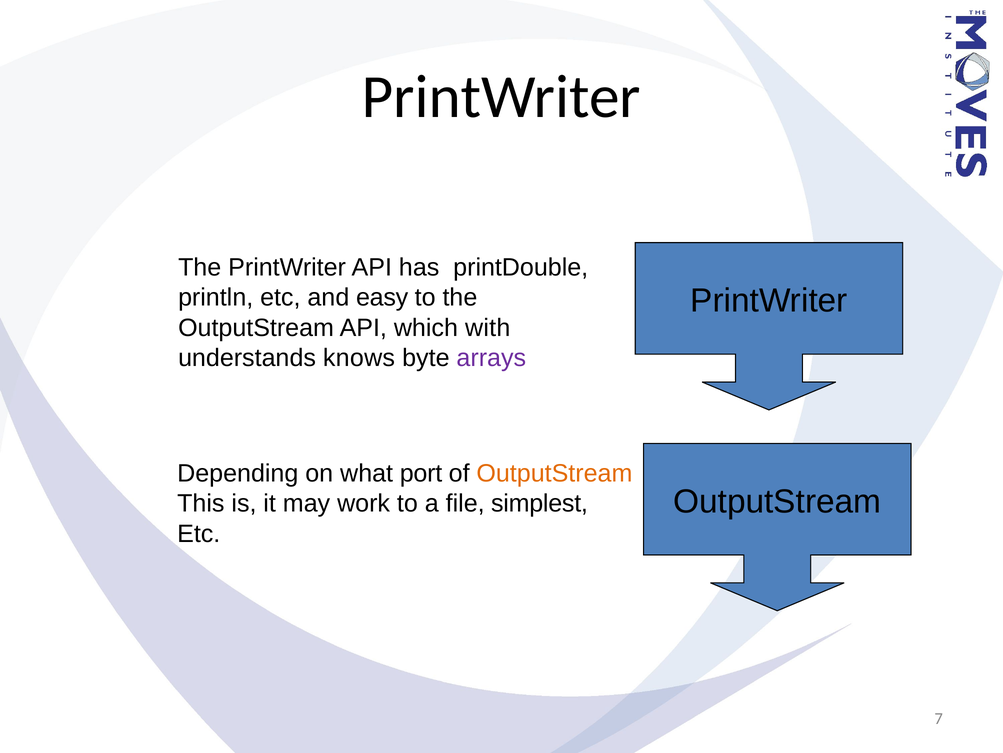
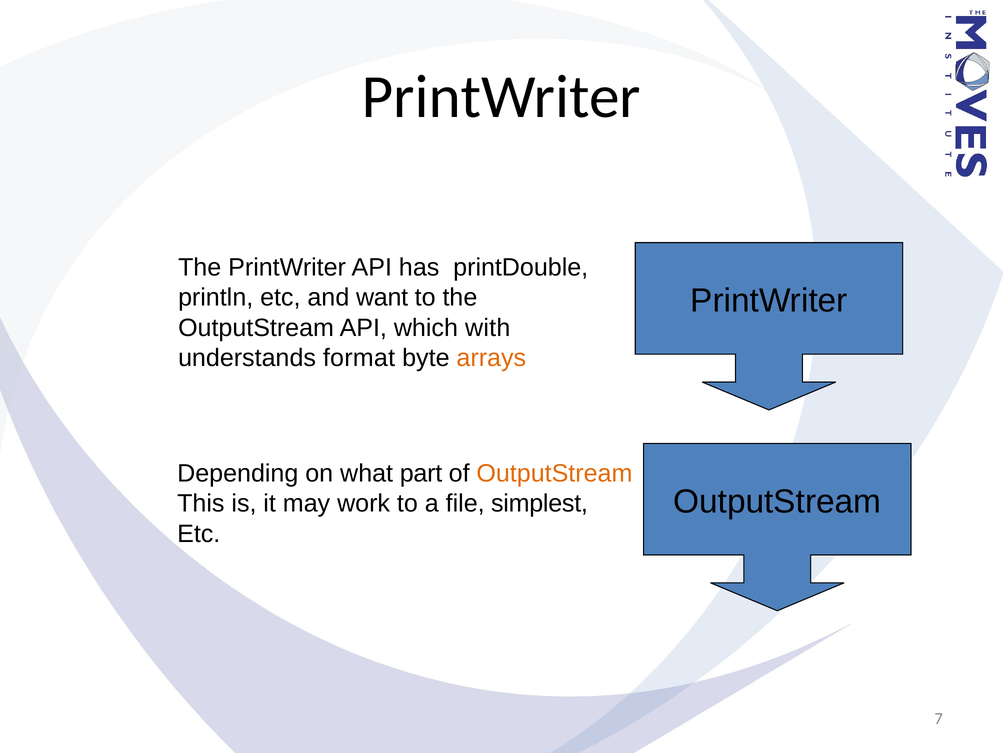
easy: easy -> want (382, 297)
knows: knows -> format (359, 358)
arrays colour: purple -> orange (491, 358)
port: port -> part (421, 473)
